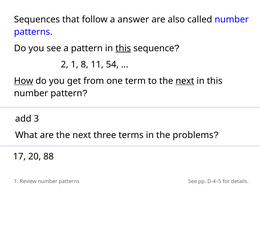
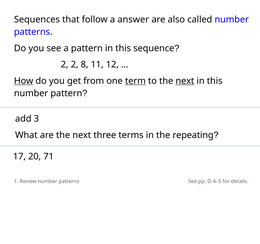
this underline: present -> none (123, 48)
2 1: 1 -> 2 (75, 65)
54: 54 -> 12 (112, 65)
term underline: none -> present (135, 81)
problems: problems -> repeating (193, 135)
88: 88 -> 71 (49, 157)
